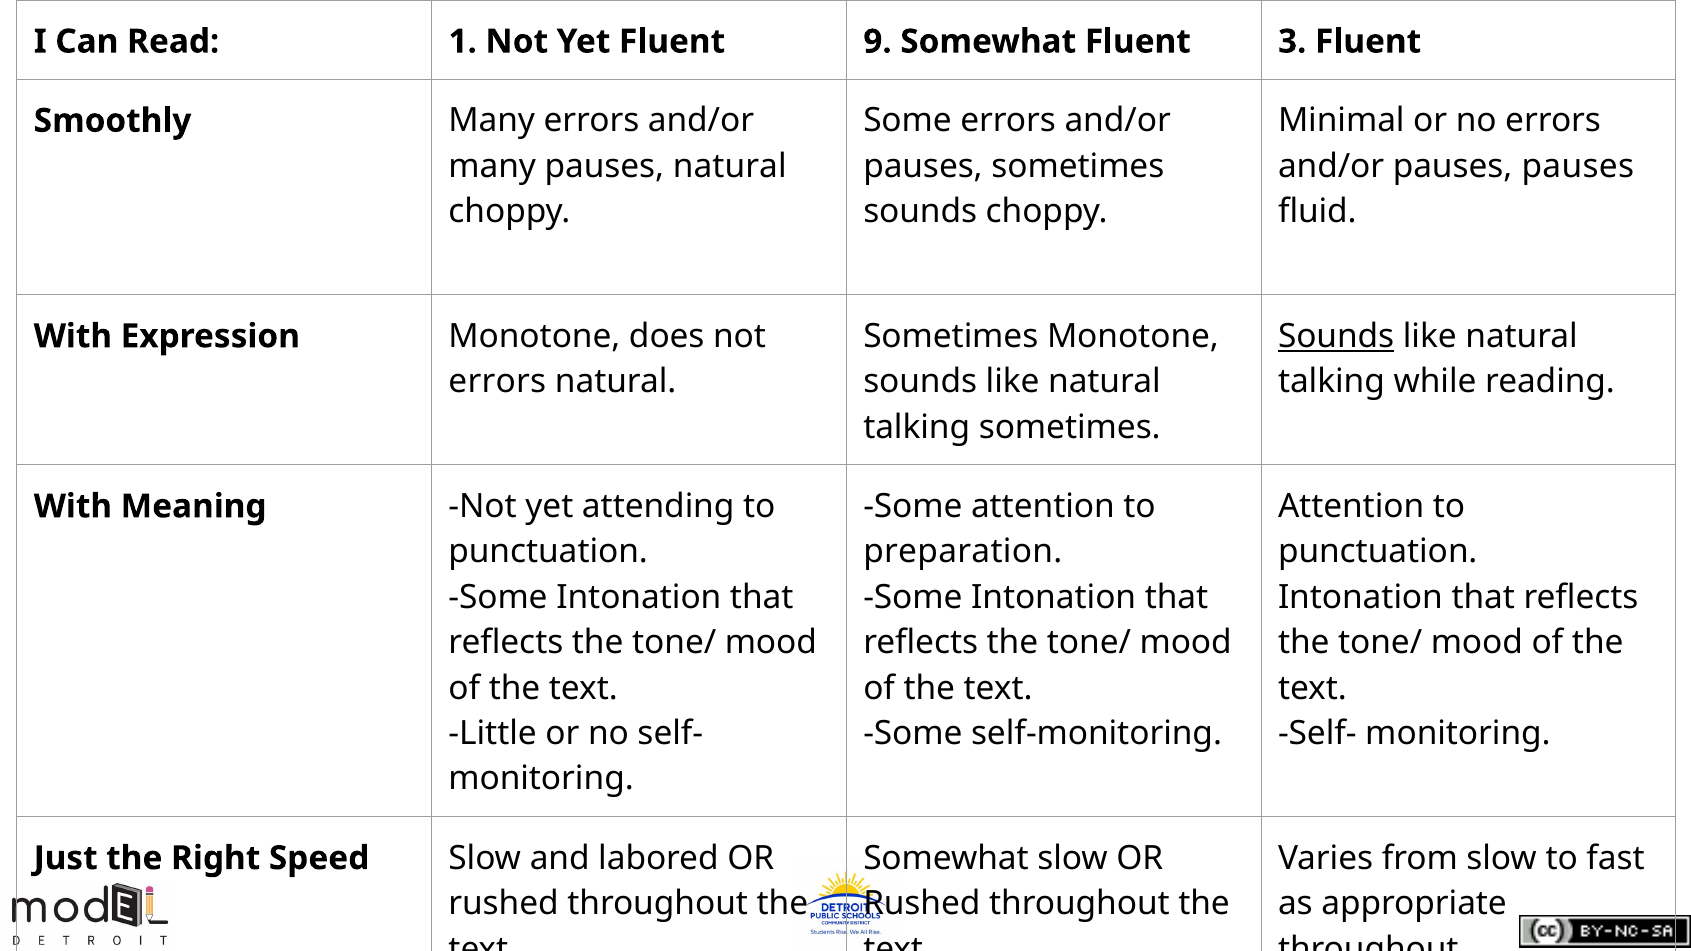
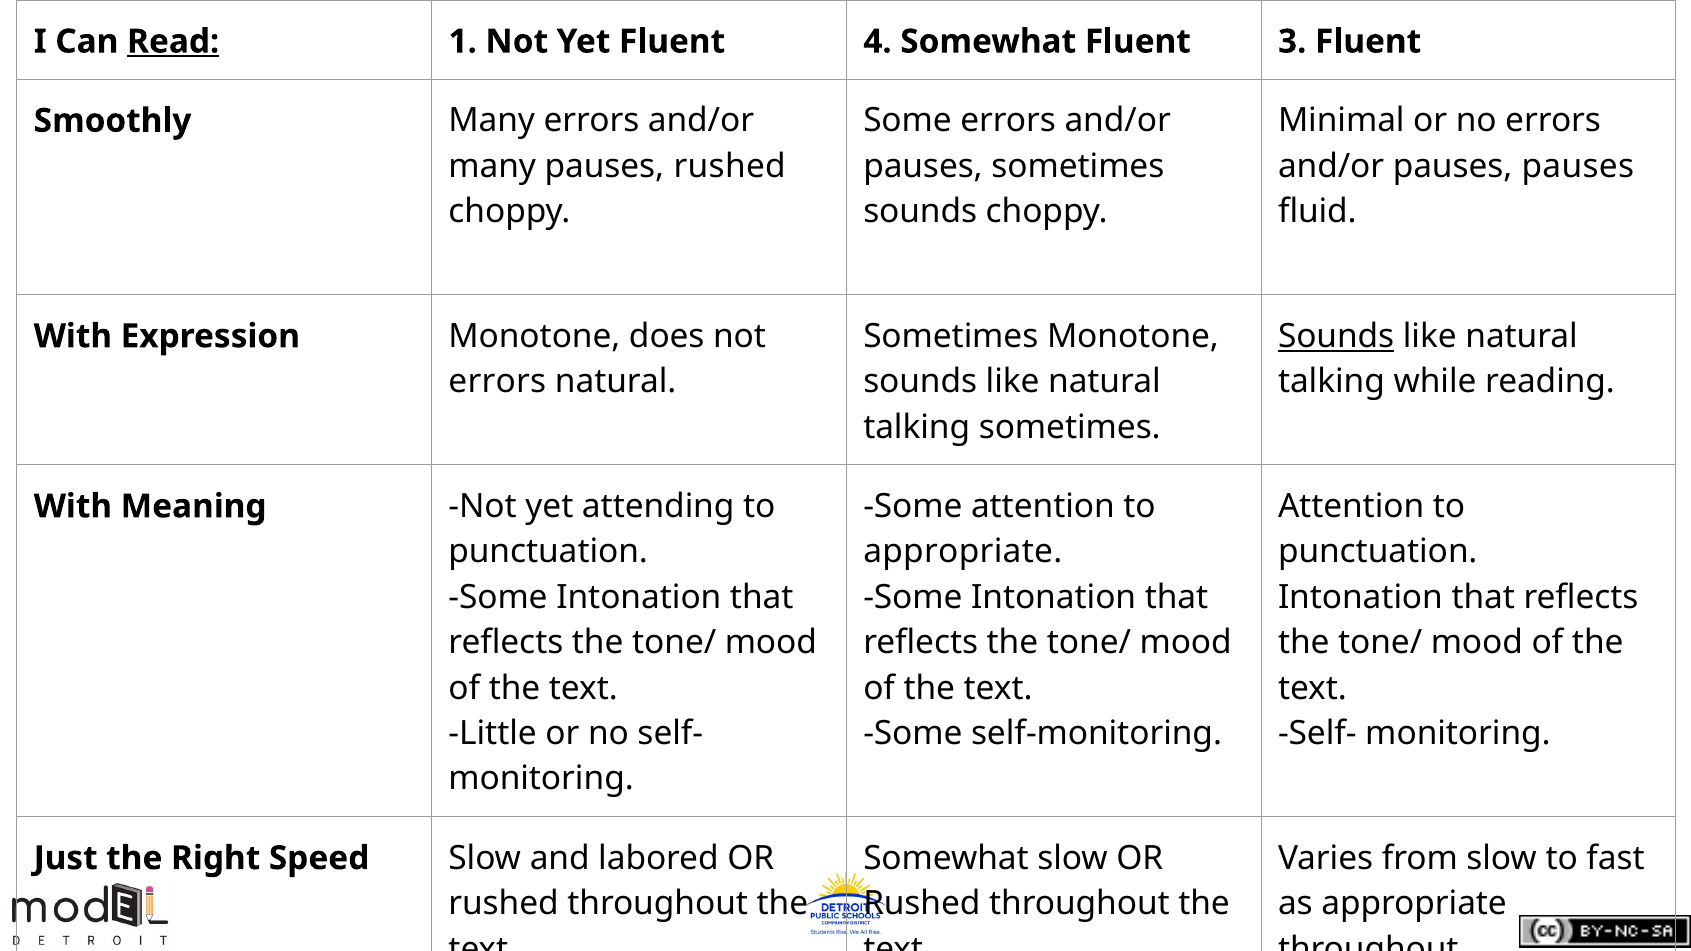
Read underline: none -> present (173, 42)
9: 9 -> 4 (877, 42)
pauses natural: natural -> rushed (730, 166)
preparation: preparation -> appropriate (963, 552)
